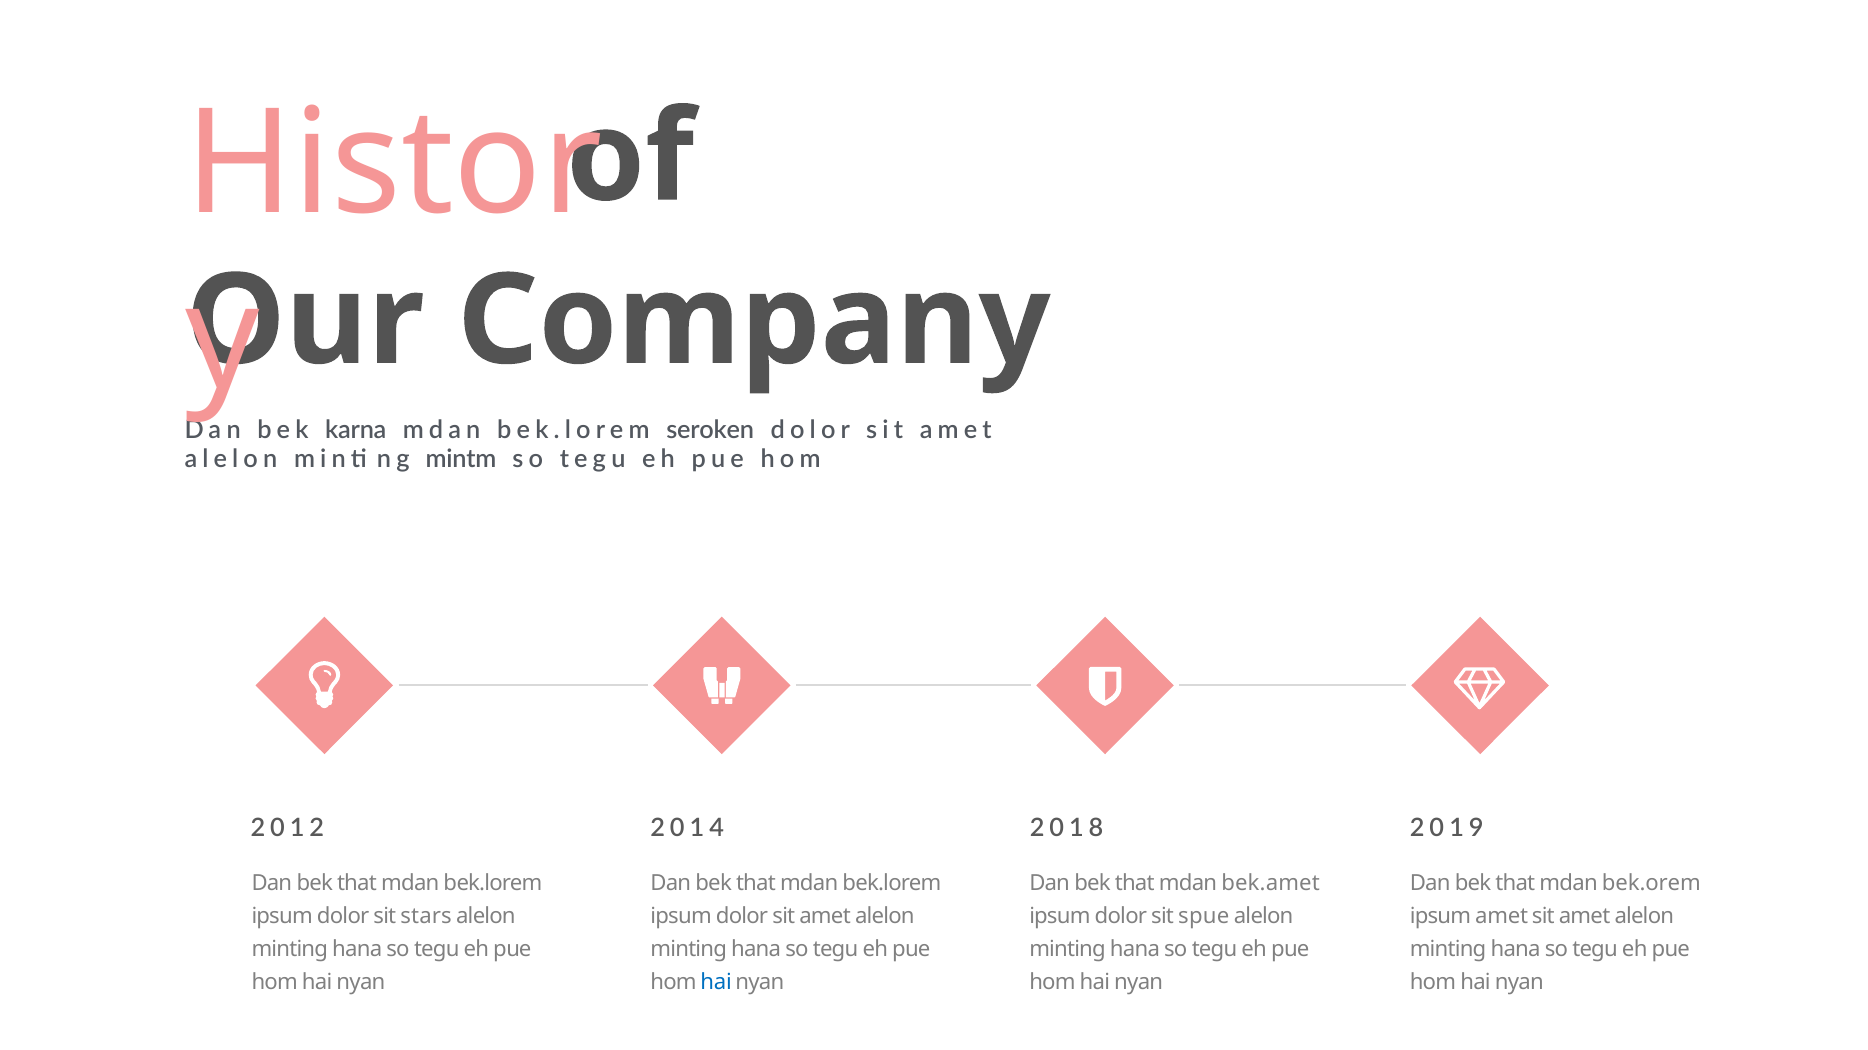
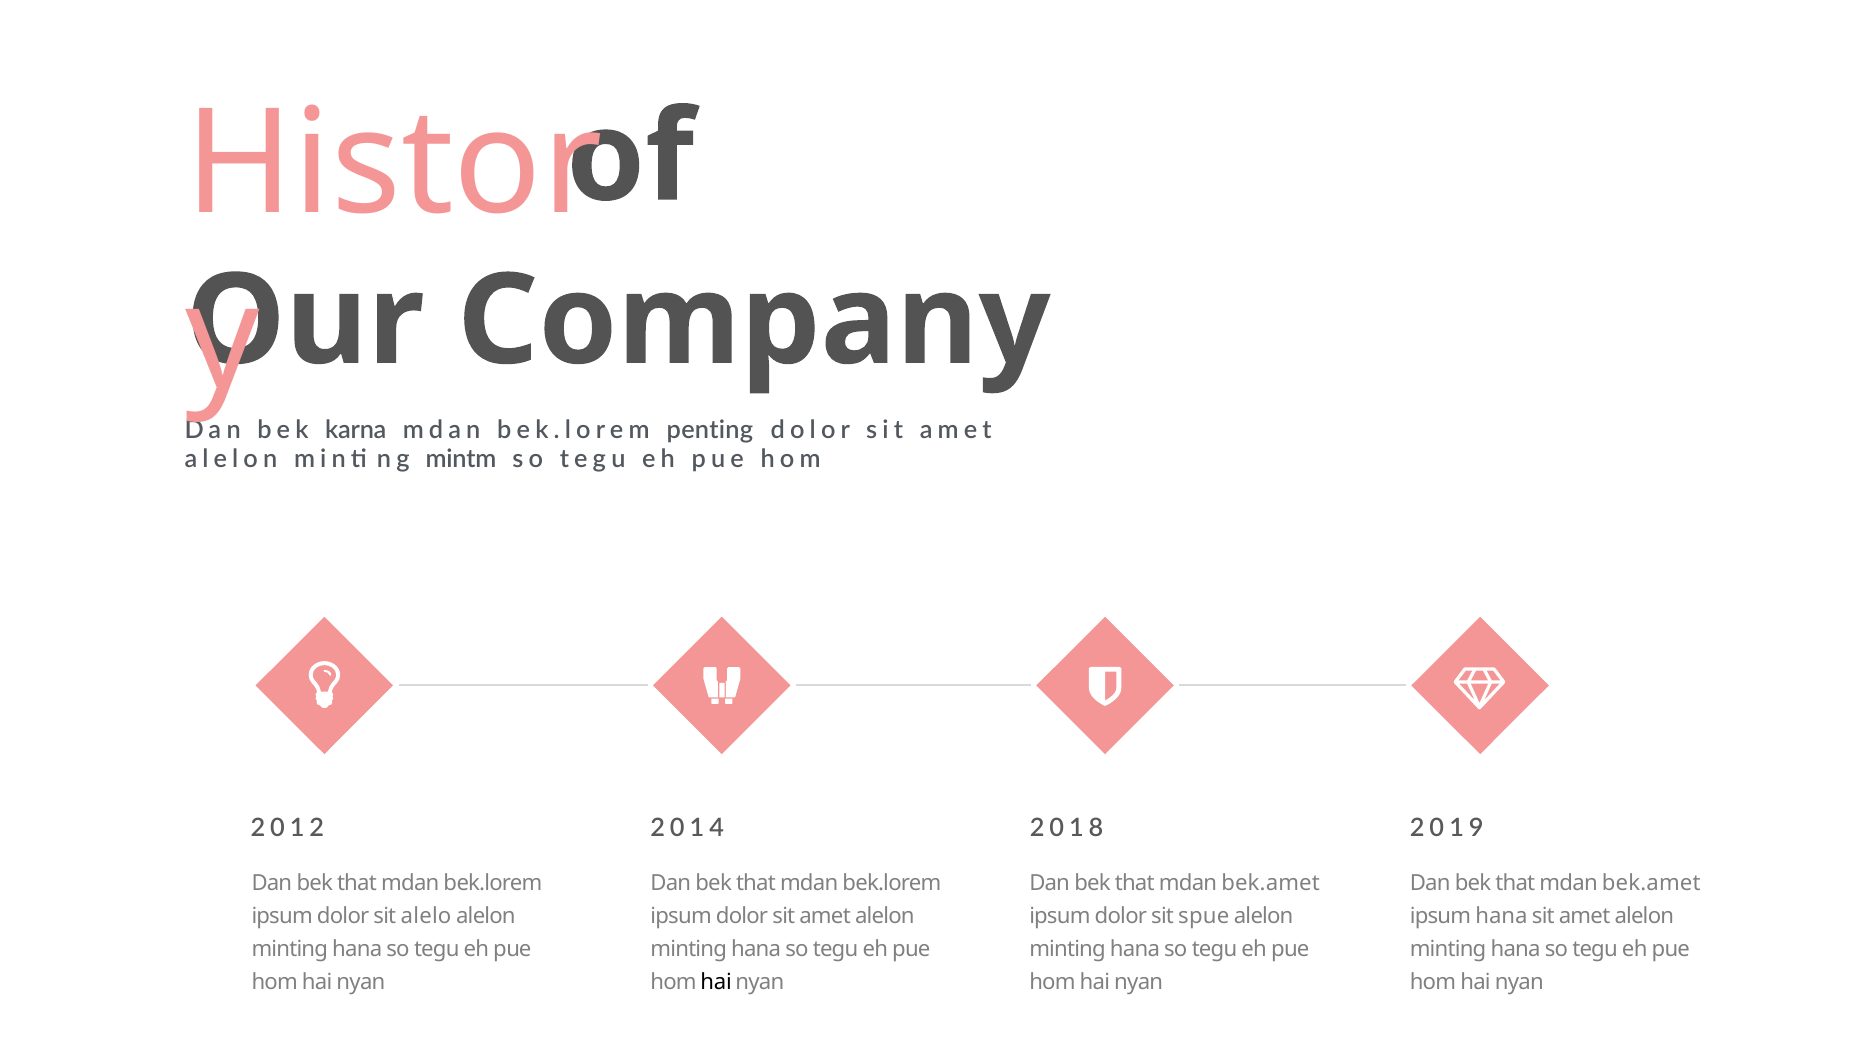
seroken: seroken -> penting (710, 430)
bek.orem: bek.orem -> bek.amet (1651, 884)
stars: stars -> alelo (426, 917)
ipsum amet: amet -> hana (1501, 917)
hai colour: blue -> black (716, 983)
